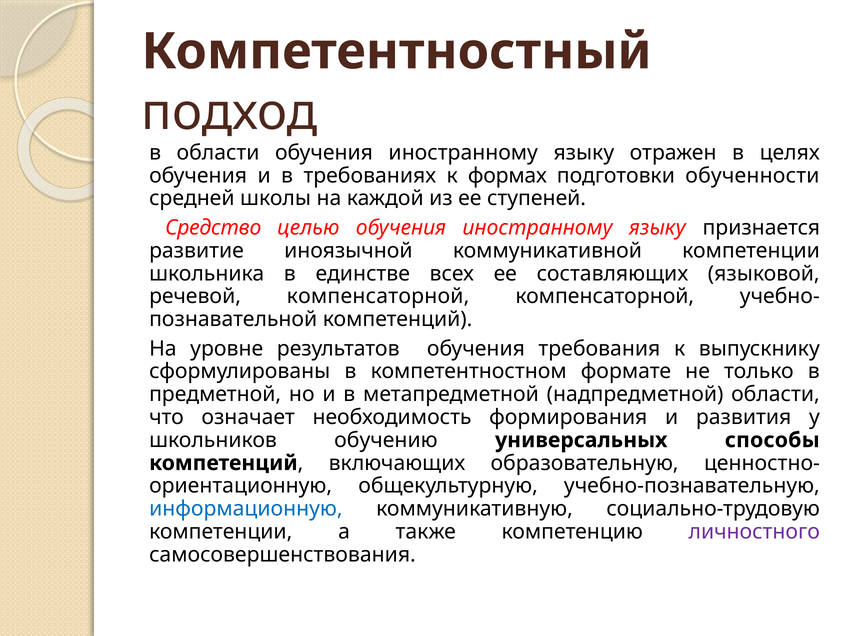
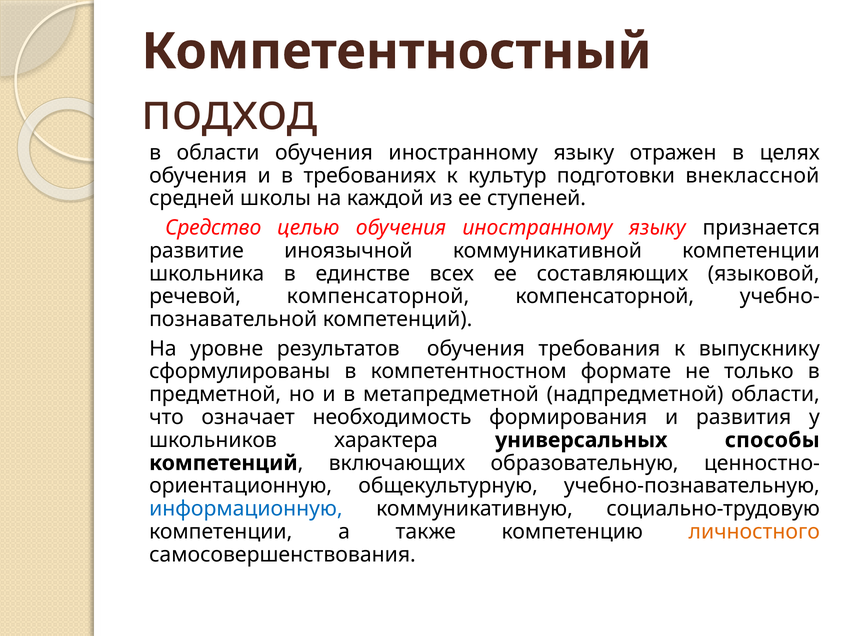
формах: формах -> культур (507, 176)
обученности: обученности -> внеклассной (752, 176)
обучению: обучению -> характера (386, 440)
личностного colour: purple -> orange (754, 532)
